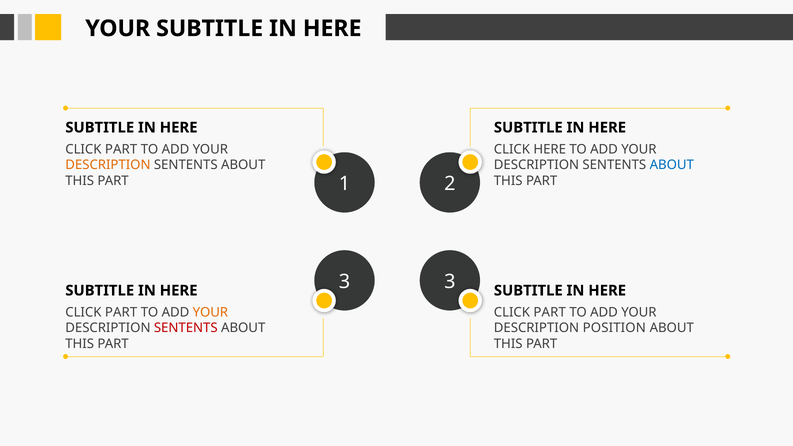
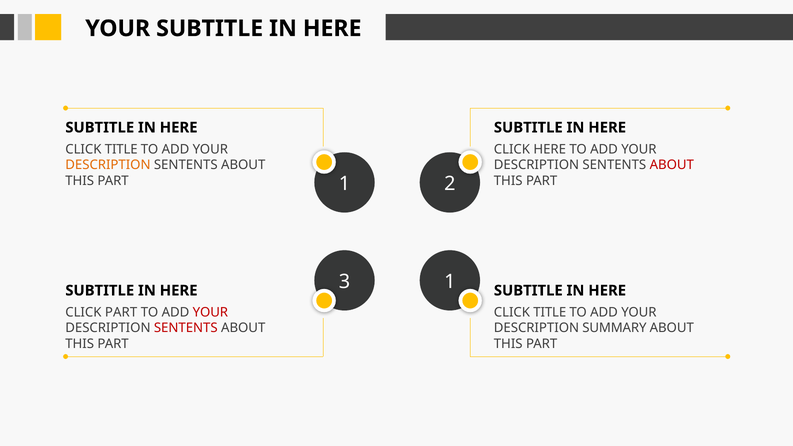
PART: PART -> TITLE (121, 149)
ABOUT colour: blue -> red (672, 165)
3 3: 3 -> 1 (450, 282)
YOUR colour: orange -> red (210, 312)
PART: PART -> TITLE (550, 312)
POSITION: POSITION -> SUMMARY (614, 328)
